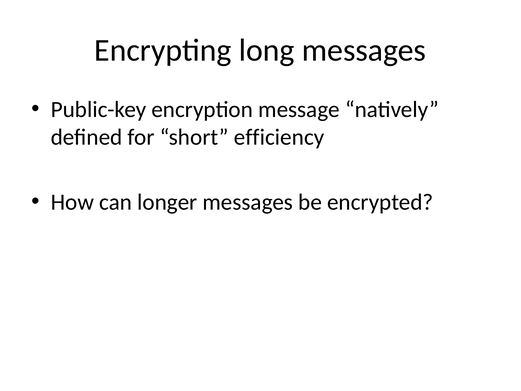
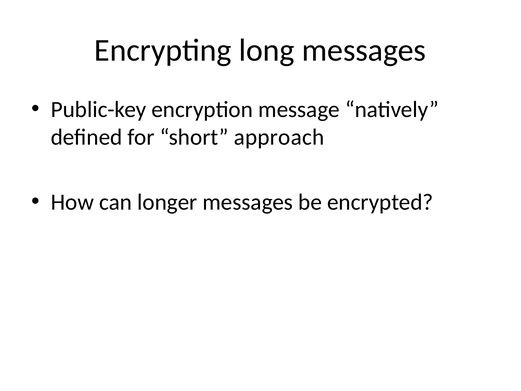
efficiency: efficiency -> approach (279, 137)
